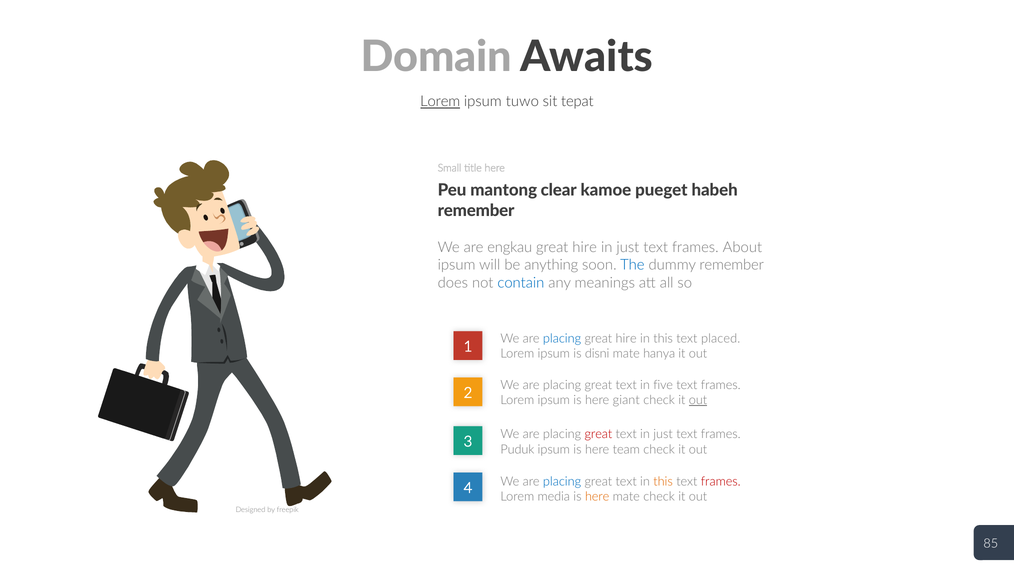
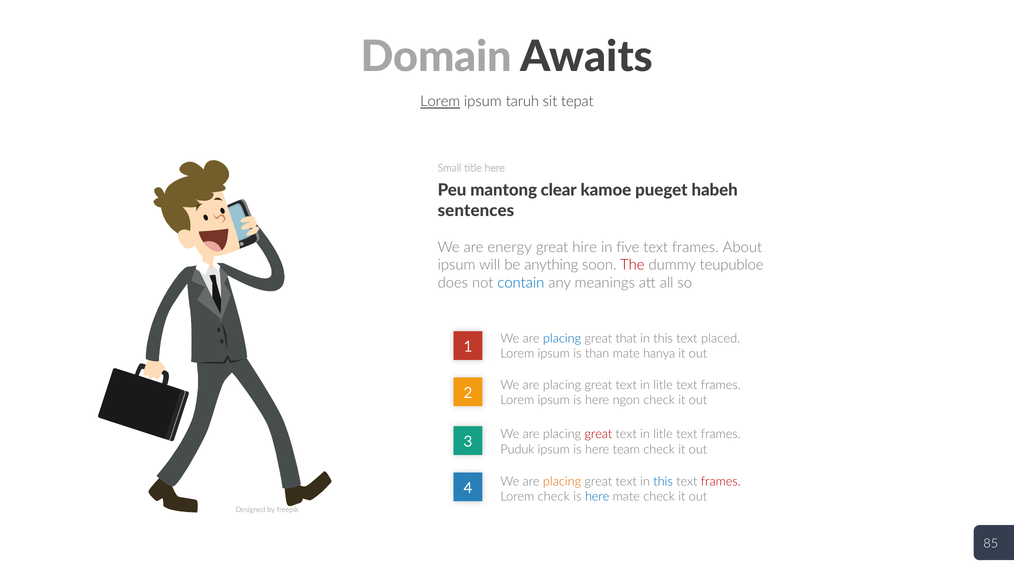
tuwo: tuwo -> taruh (522, 102)
remember: remember -> sentences (476, 211)
engkau: engkau -> energy (510, 247)
just: just -> five (628, 247)
The colour: blue -> red (632, 265)
dummy remember: remember -> teupubloe (732, 265)
hire: hire -> that (626, 339)
disni: disni -> than (597, 354)
five: five -> litle (663, 385)
giant: giant -> ngon (626, 400)
out underline: present -> none (698, 400)
just: just -> litle (663, 434)
placing colour: blue -> orange (562, 482)
this colour: orange -> blue (663, 482)
Lorem media: media -> check (554, 497)
here colour: orange -> blue (597, 497)
